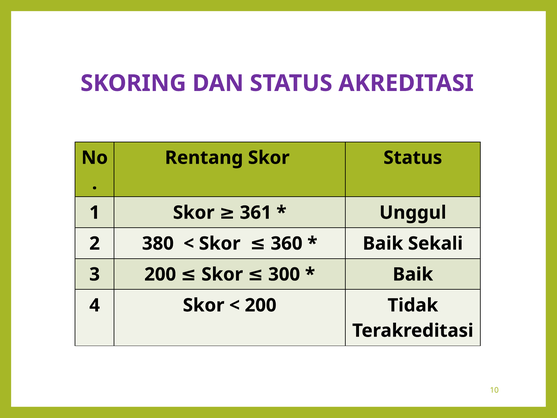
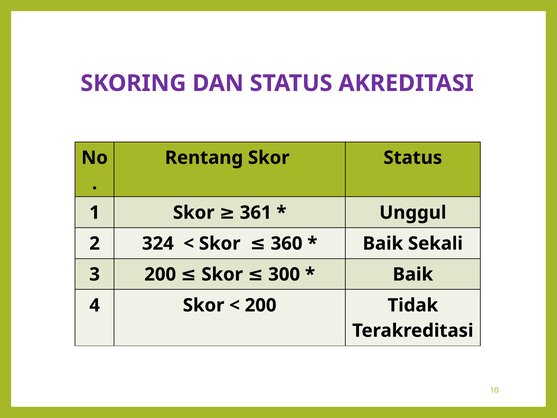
380: 380 -> 324 (158, 243)
